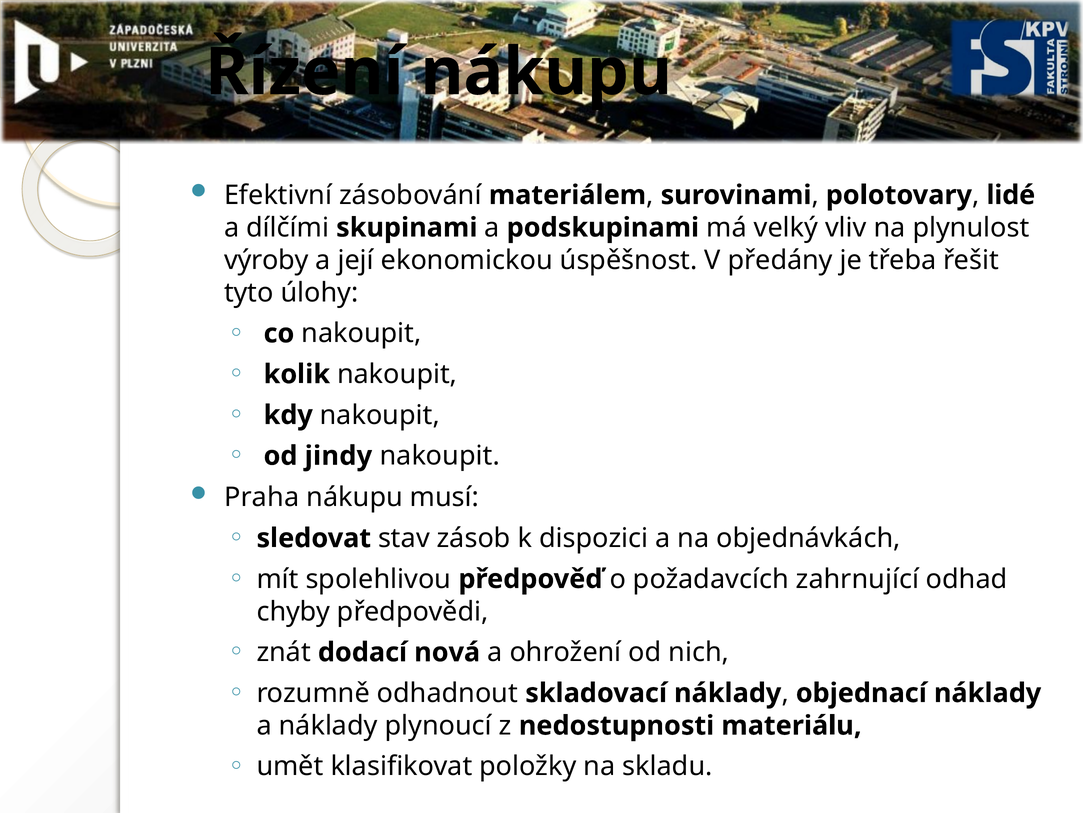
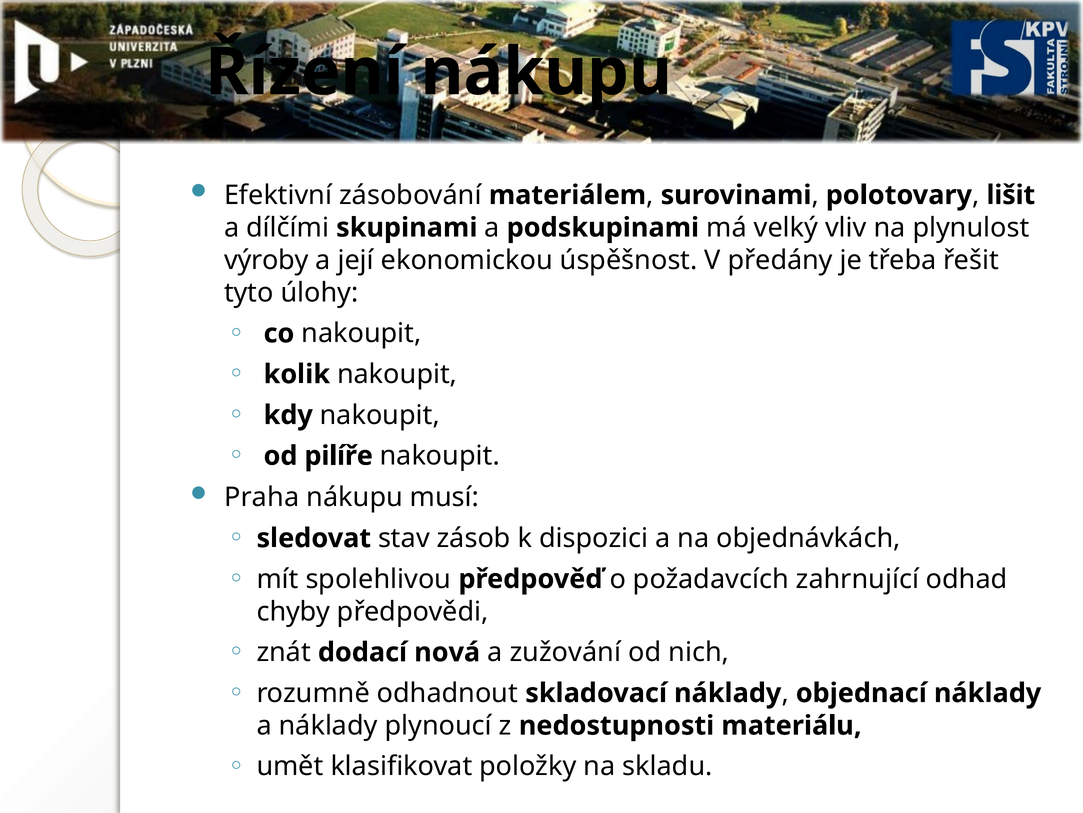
lidé: lidé -> lišit (1011, 195)
jindy: jindy -> pilíře (339, 455)
ohrožení: ohrožení -> zužování (565, 652)
